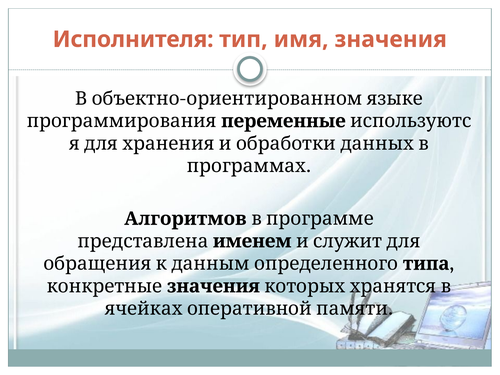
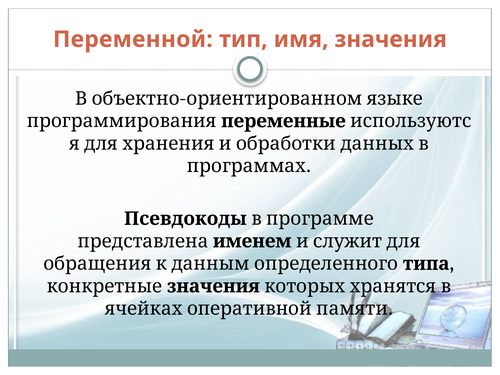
Исполнителя: Исполнителя -> Переменной (133, 39)
Алгоритмов: Алгоритмов -> Псевдокоды (185, 219)
